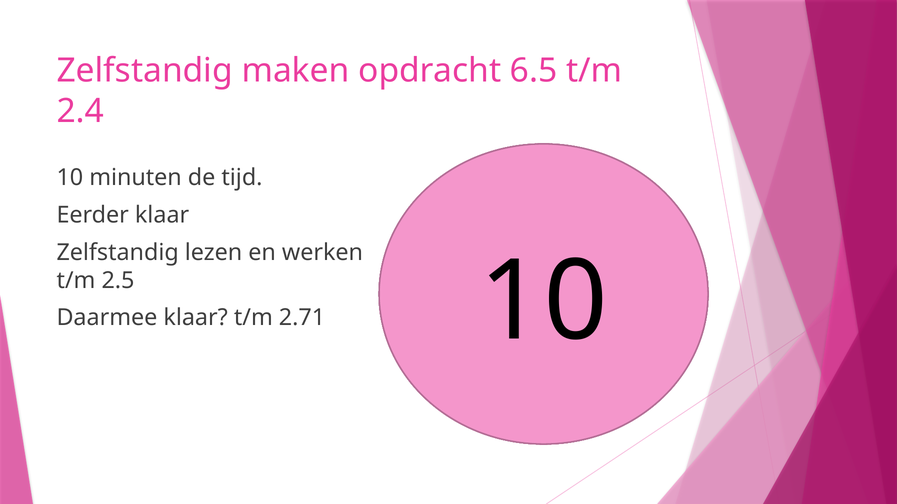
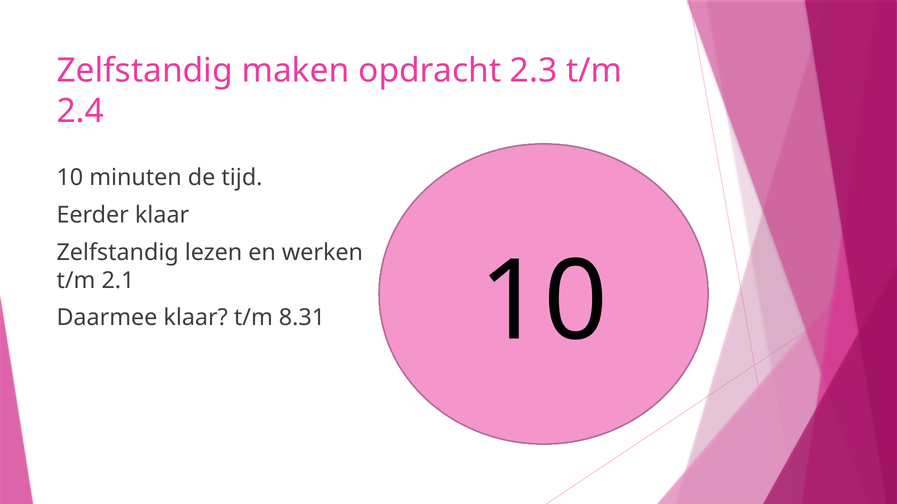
6.5: 6.5 -> 2.3 (534, 71)
2.5: 2.5 -> 2.1 (118, 281)
2.71: 2.71 -> 8.31 (302, 318)
